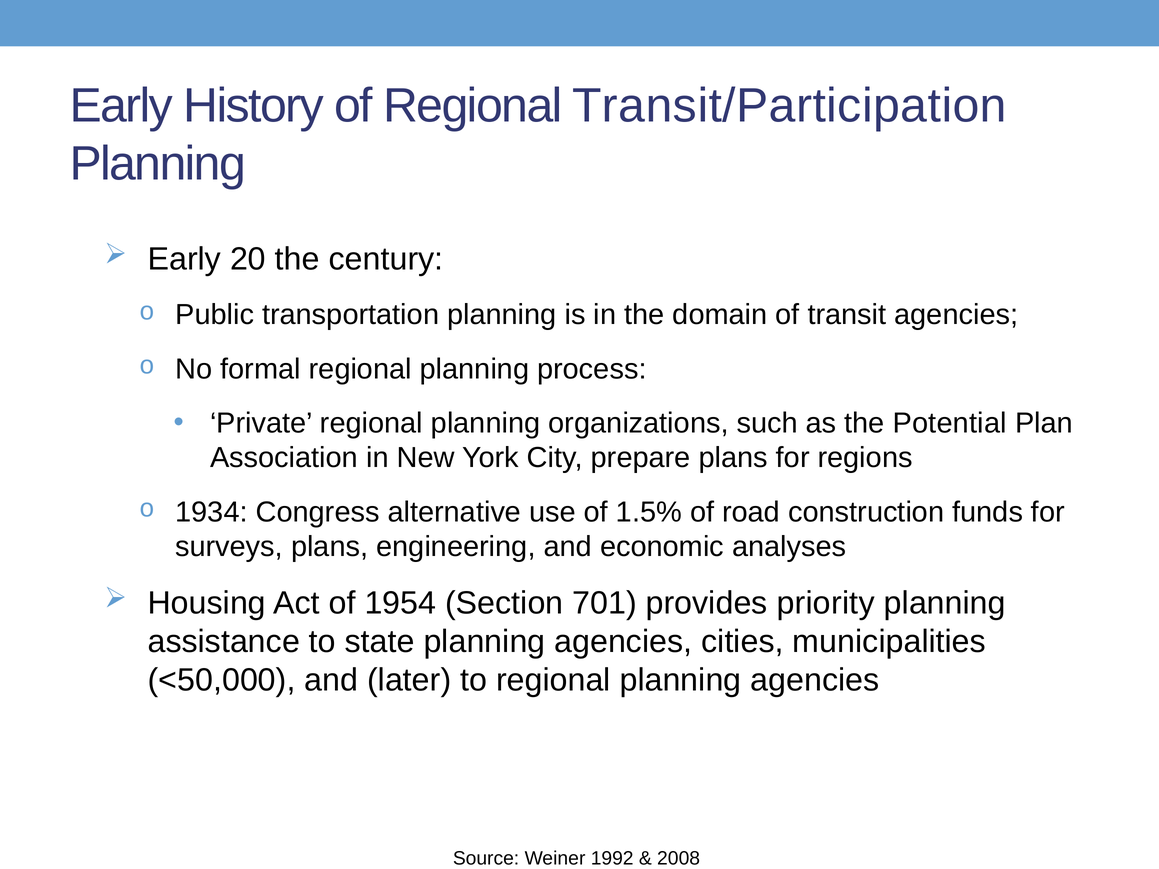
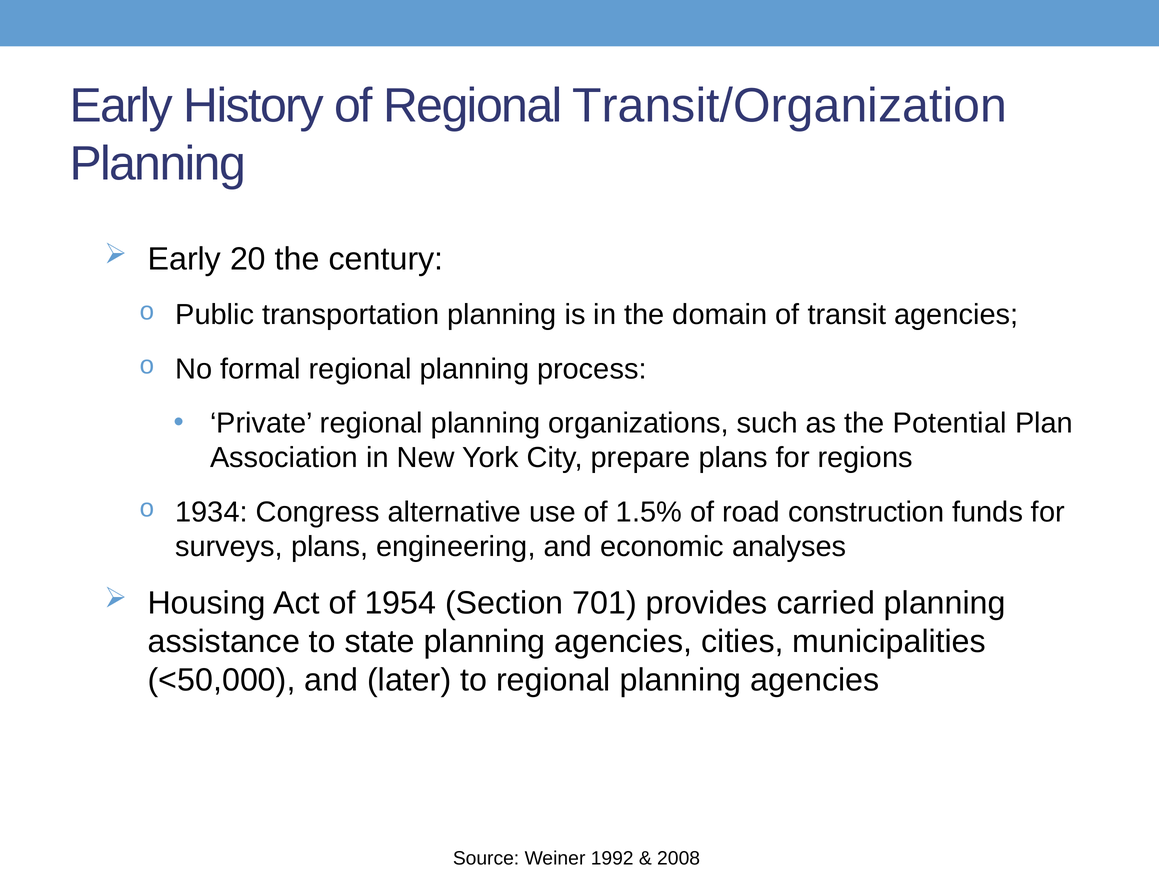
Transit/Participation: Transit/Participation -> Transit/Organization (790, 106)
priority: priority -> carried (826, 603)
